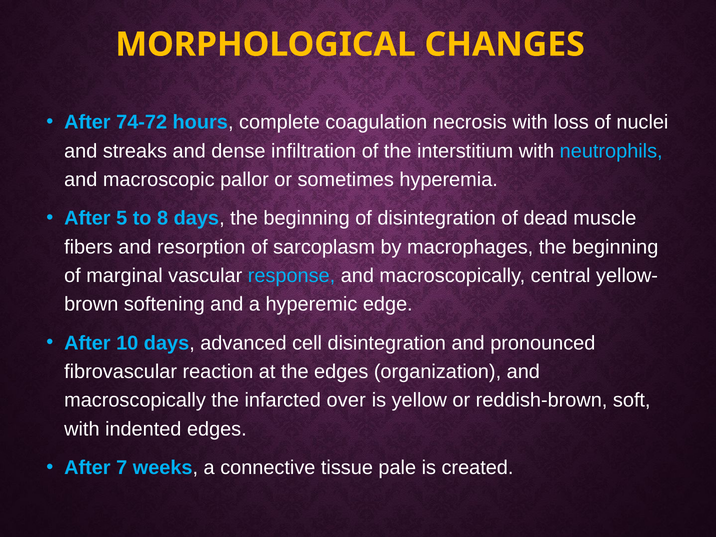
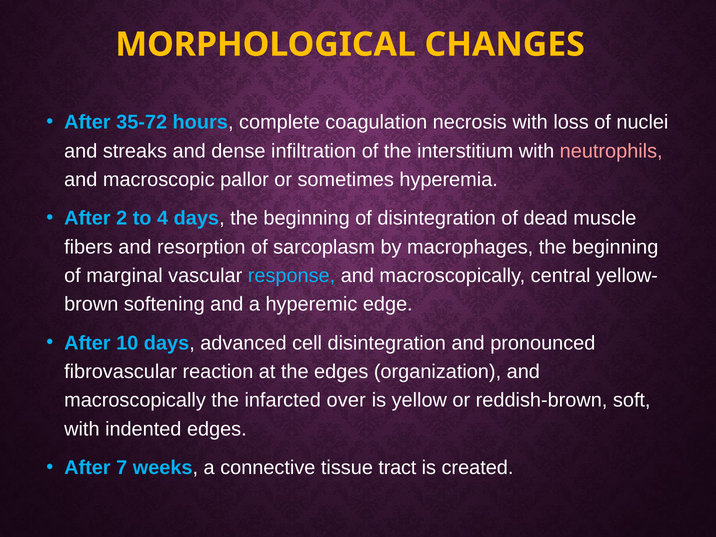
74-72: 74-72 -> 35-72 (142, 122)
neutrophils colour: light blue -> pink (611, 151)
5: 5 -> 2 (122, 218)
8: 8 -> 4 (163, 218)
pale: pale -> tract (397, 468)
